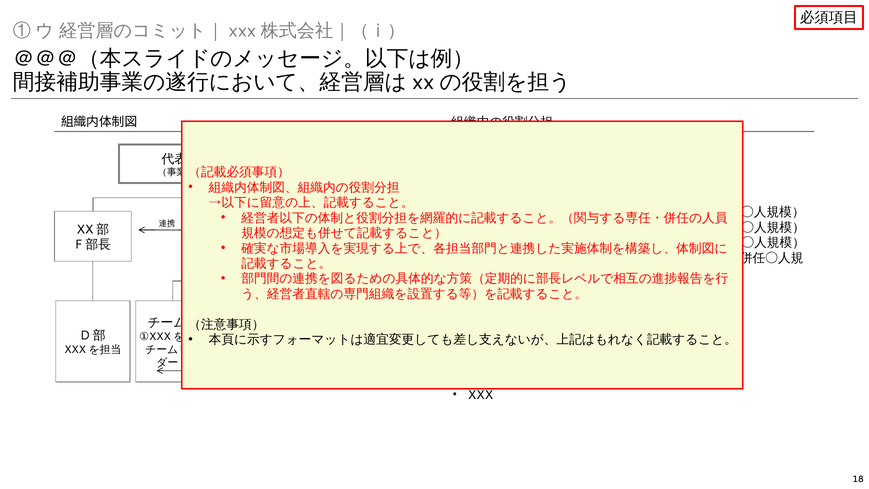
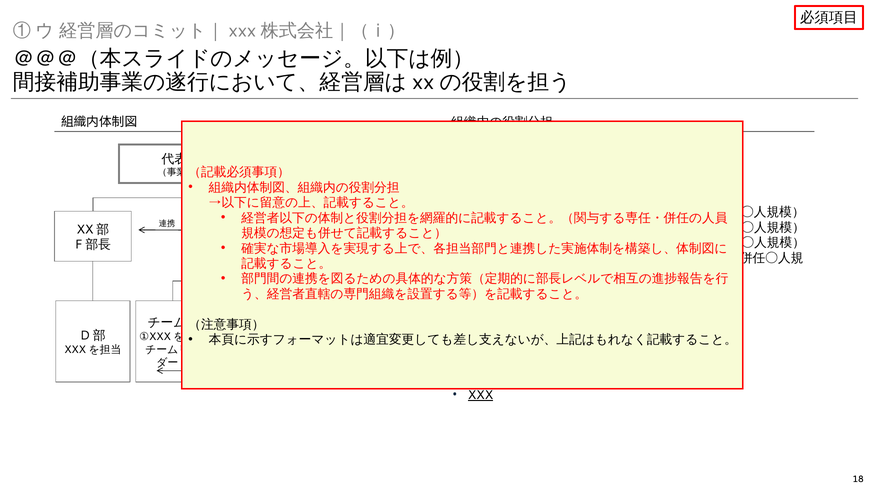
XXX underline: none -> present (480, 395)
